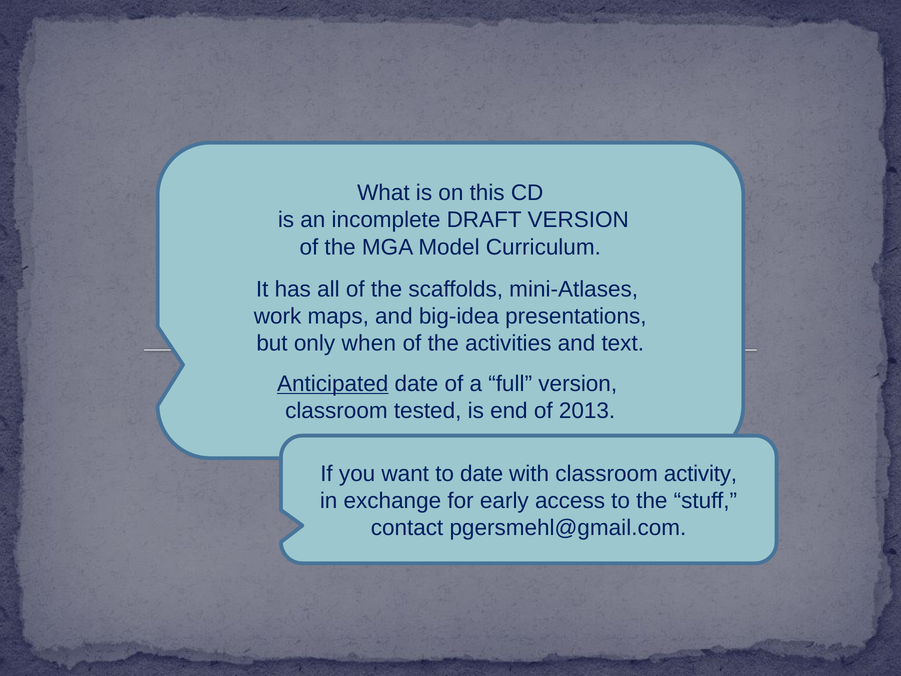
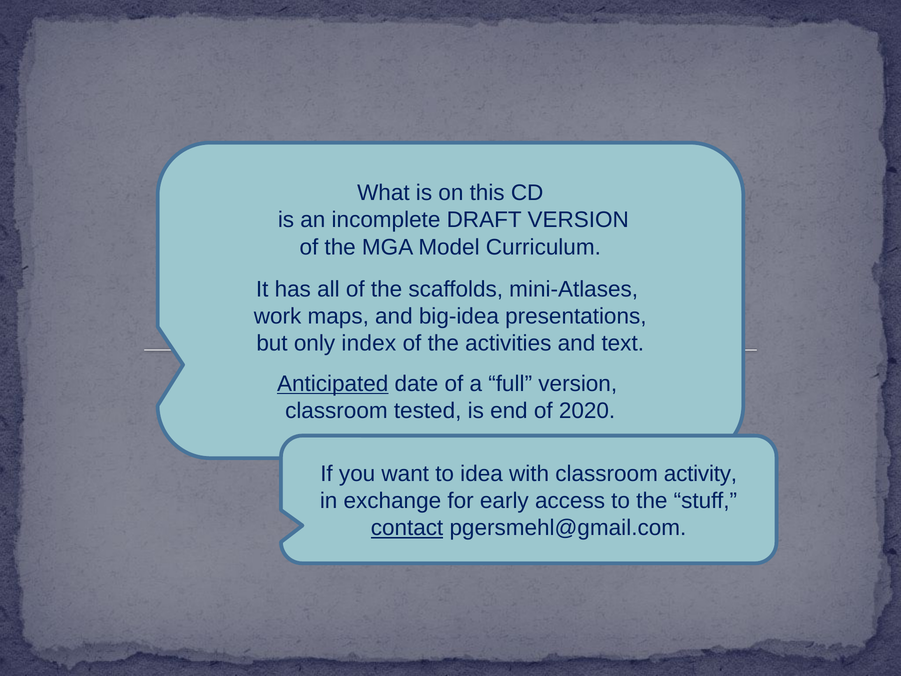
when: when -> index (369, 343)
2013: 2013 -> 2020 (587, 411)
to date: date -> idea (482, 474)
contact underline: none -> present (407, 528)
